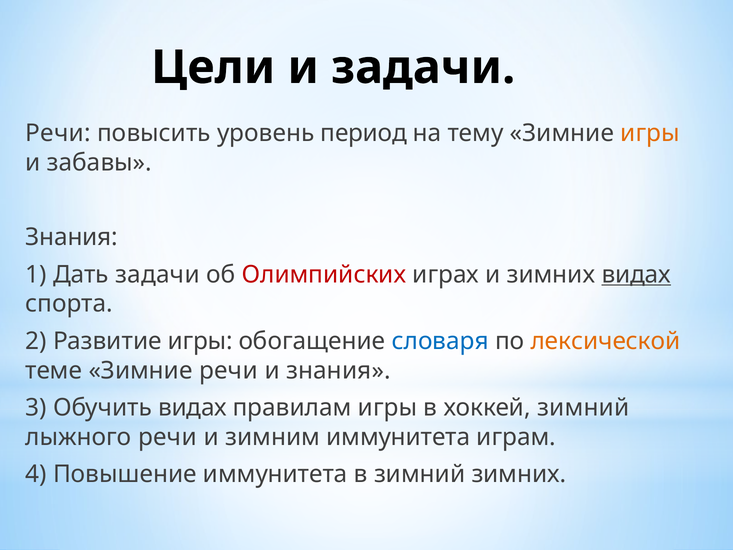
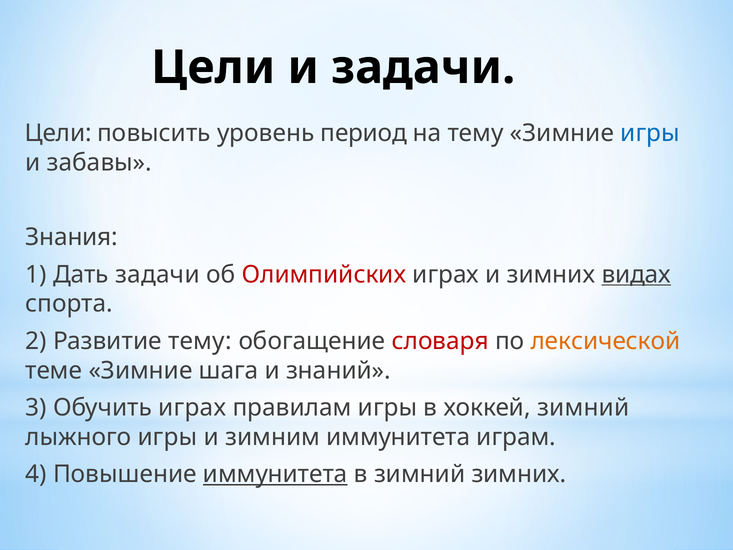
Речи: Речи -> Цели (58, 133)
игры colour: orange -> blue (650, 133)
Развитие игры: игры -> тему (200, 341)
словаря colour: blue -> red (440, 341)
Зимние речи: речи -> шага (229, 370)
и знания: знания -> знаний (338, 370)
Обучить видах: видах -> играх (192, 408)
лыжного речи: речи -> игры (167, 437)
иммунитета underline: none -> present (275, 474)
